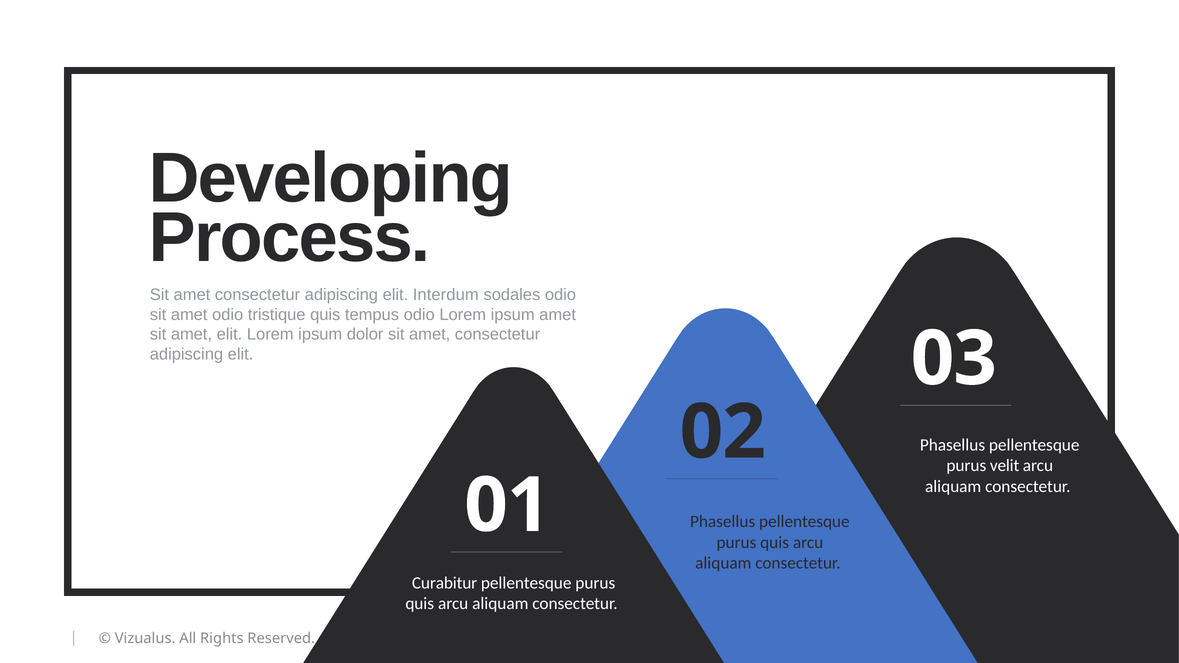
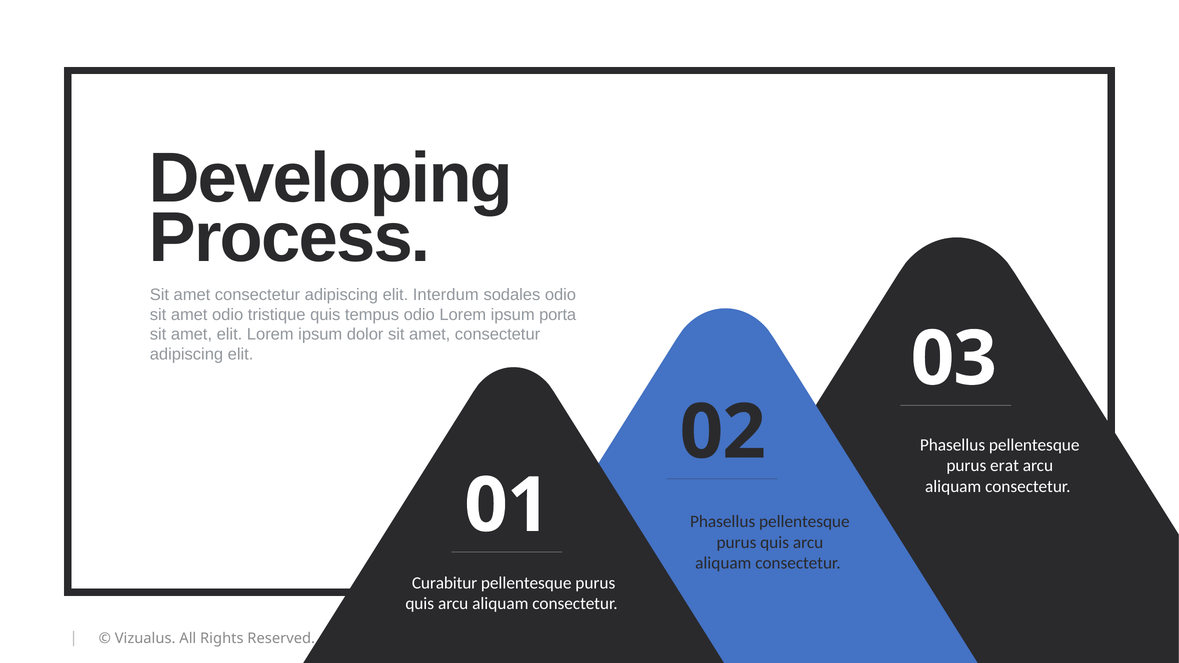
ipsum amet: amet -> porta (558, 315)
velit: velit -> erat (1005, 466)
